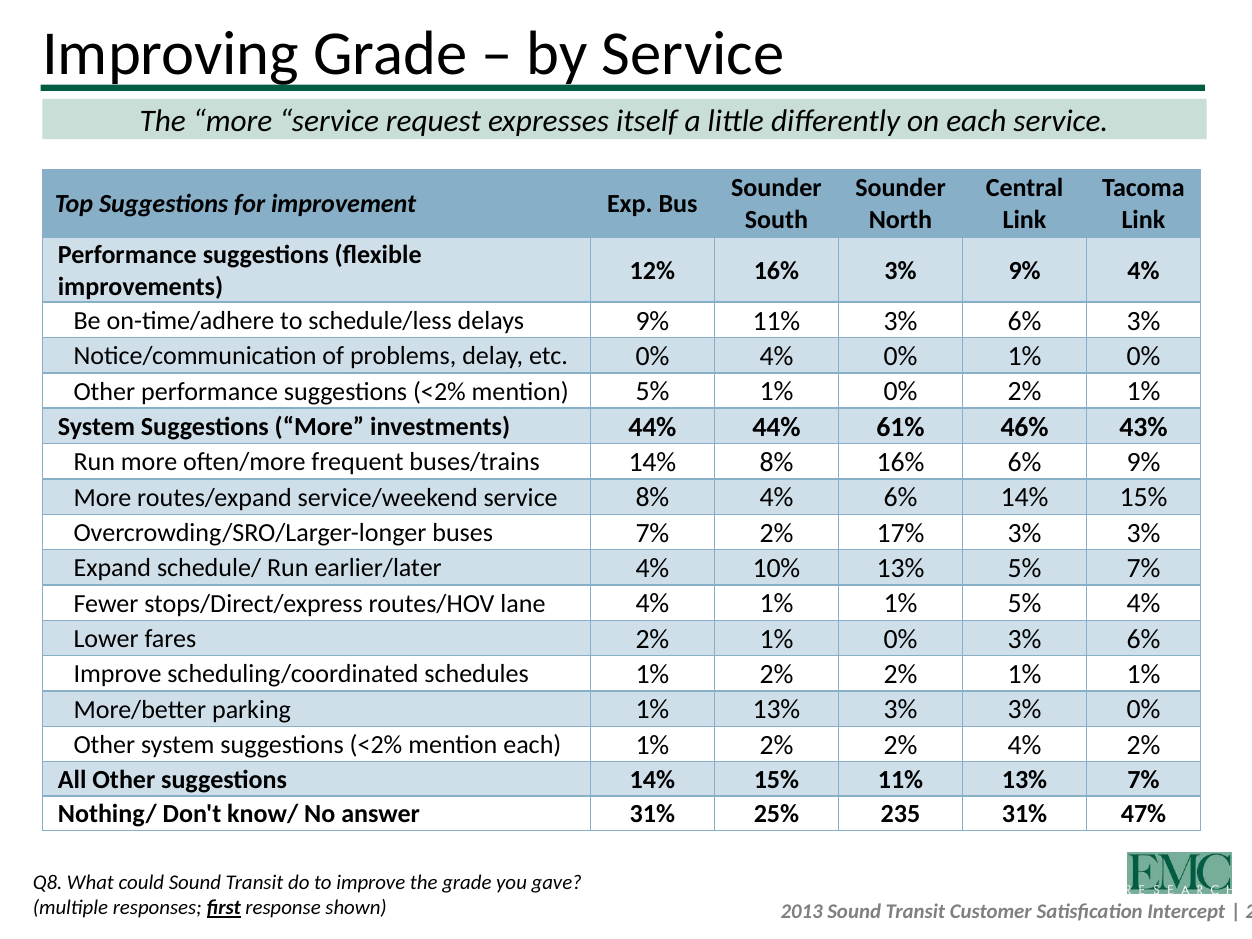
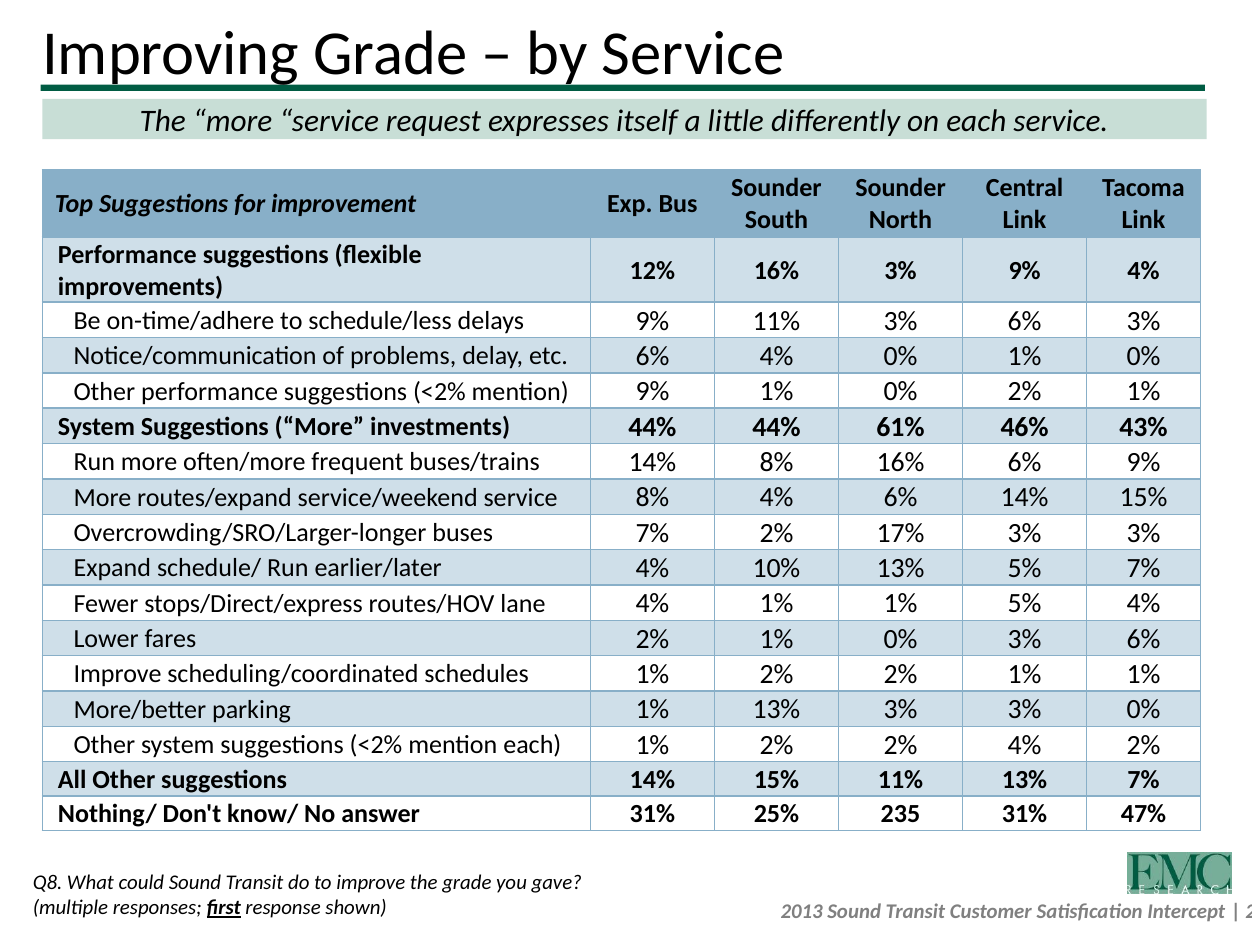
etc 0%: 0% -> 6% (652, 356)
mention 5%: 5% -> 9% (652, 392)
